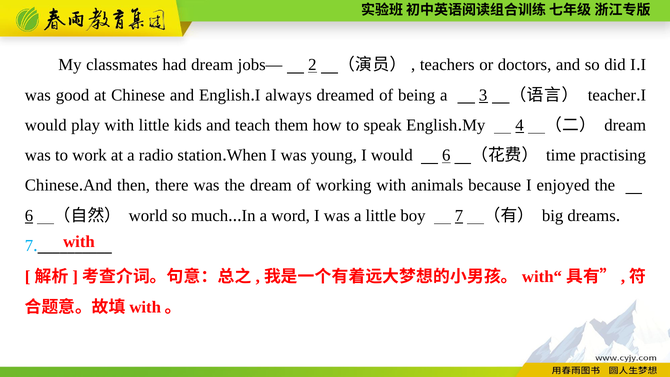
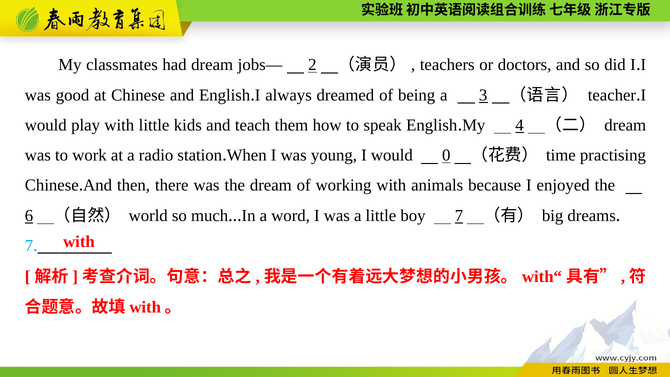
would 6: 6 -> 0 (446, 155)
